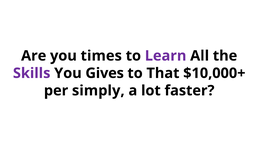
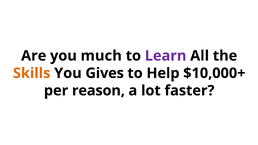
times: times -> much (101, 56)
Skills colour: purple -> orange (32, 73)
That: That -> Help (163, 73)
simply: simply -> reason (98, 91)
